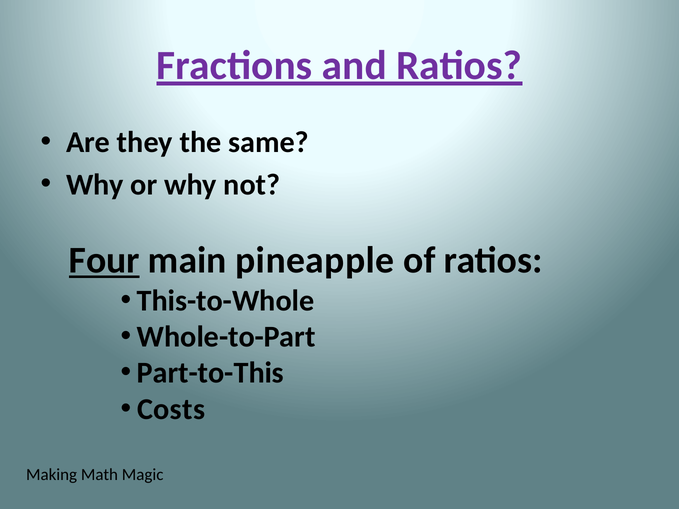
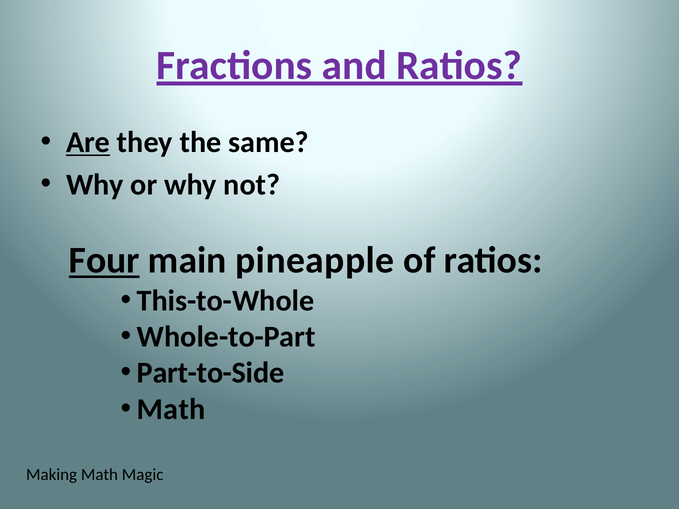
Are underline: none -> present (88, 142)
Part-to-This: Part-to-This -> Part-to-Side (211, 373)
Costs: Costs -> Math (171, 409)
